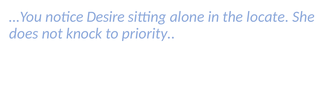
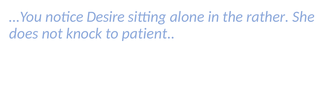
locate: locate -> rather (268, 17)
priority: priority -> patient (149, 33)
